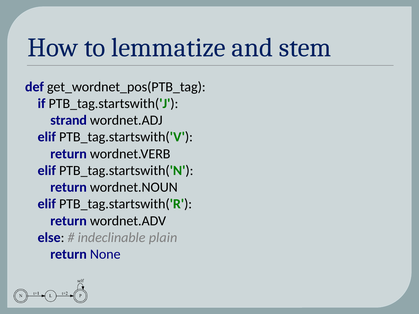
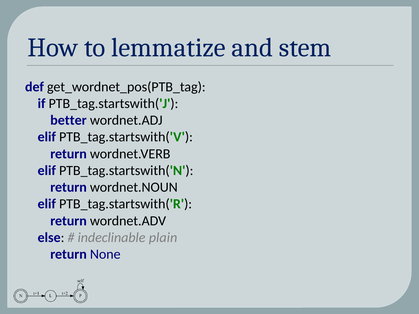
strand: strand -> better (68, 120)
